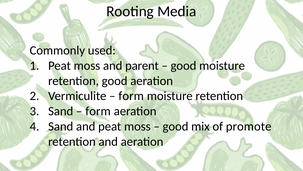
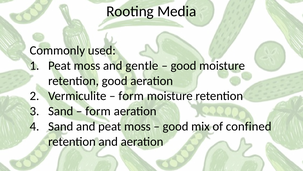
parent: parent -> gentle (142, 65)
promote: promote -> confined (249, 126)
